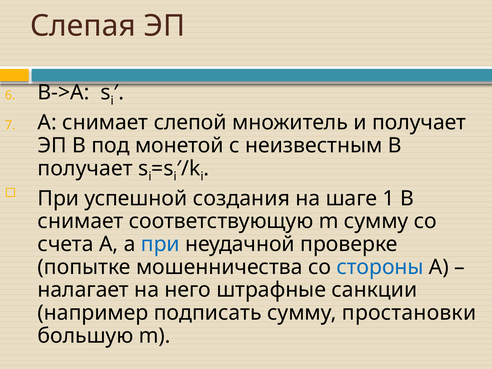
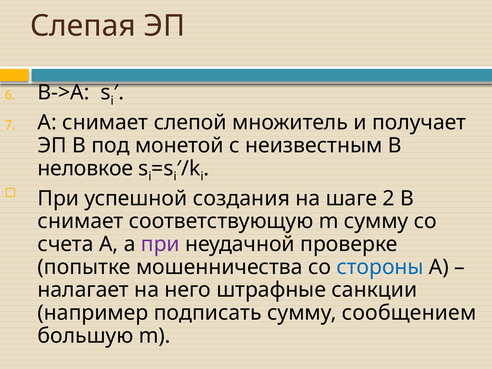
получает: получает -> неловкое (85, 168)
1: 1 -> 2 (389, 198)
при colour: blue -> purple (160, 244)
простановки: простановки -> сообщением (409, 313)
